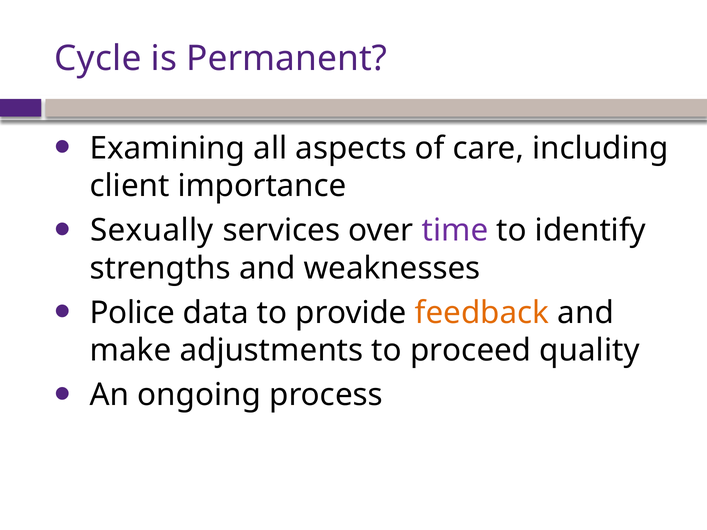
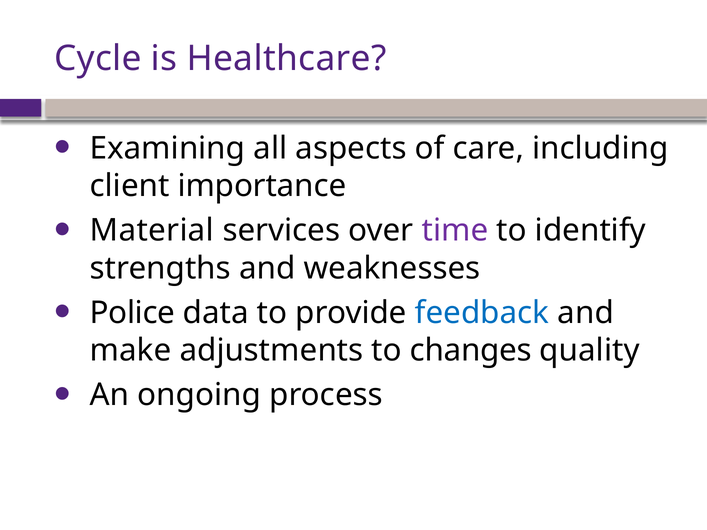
Permanent: Permanent -> Healthcare (287, 58)
Sexually: Sexually -> Material (152, 231)
feedback colour: orange -> blue (482, 313)
proceed: proceed -> changes (471, 351)
